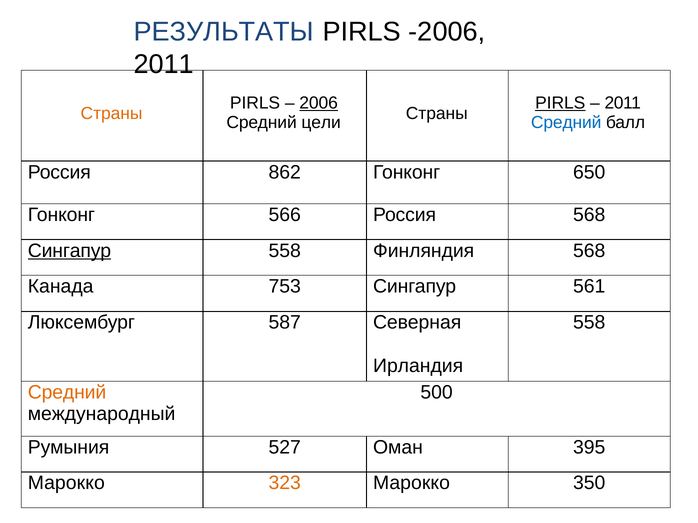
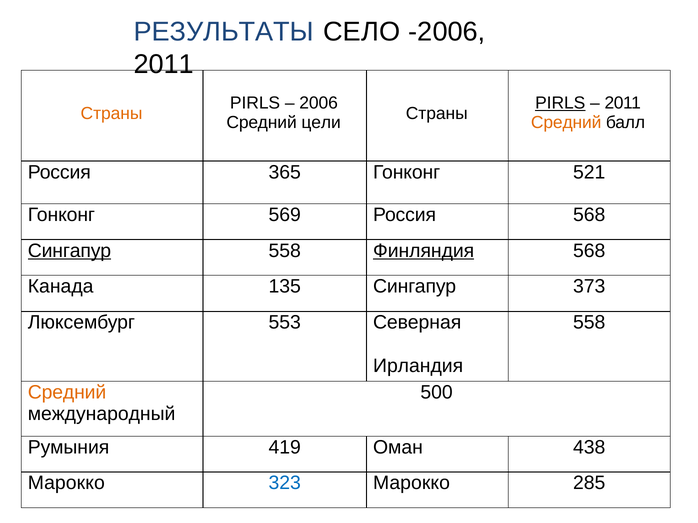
РIRLS: РIRLS -> СЕЛО (362, 32)
2006 underline: present -> none (319, 103)
Средний colour: blue -> orange (566, 123)
862: 862 -> 365 (285, 172)
650: 650 -> 521 (589, 172)
566: 566 -> 569 (285, 215)
Финляндия underline: none -> present (424, 251)
753: 753 -> 135 (285, 287)
561: 561 -> 373 (589, 287)
587: 587 -> 553 (285, 323)
527: 527 -> 419 (285, 448)
395: 395 -> 438 (589, 448)
323 colour: orange -> blue (285, 484)
350: 350 -> 285 (589, 484)
